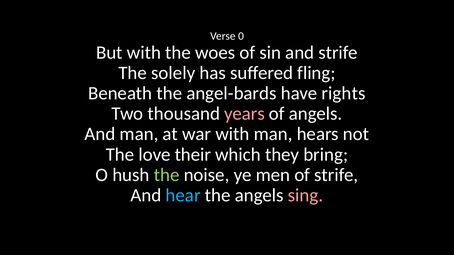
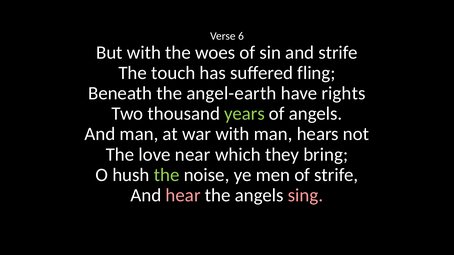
0: 0 -> 6 (241, 36)
solely: solely -> touch (173, 73)
angel-bards: angel-bards -> angel-earth (231, 93)
years colour: pink -> light green (244, 114)
their: their -> near (193, 155)
hear colour: light blue -> pink (183, 196)
